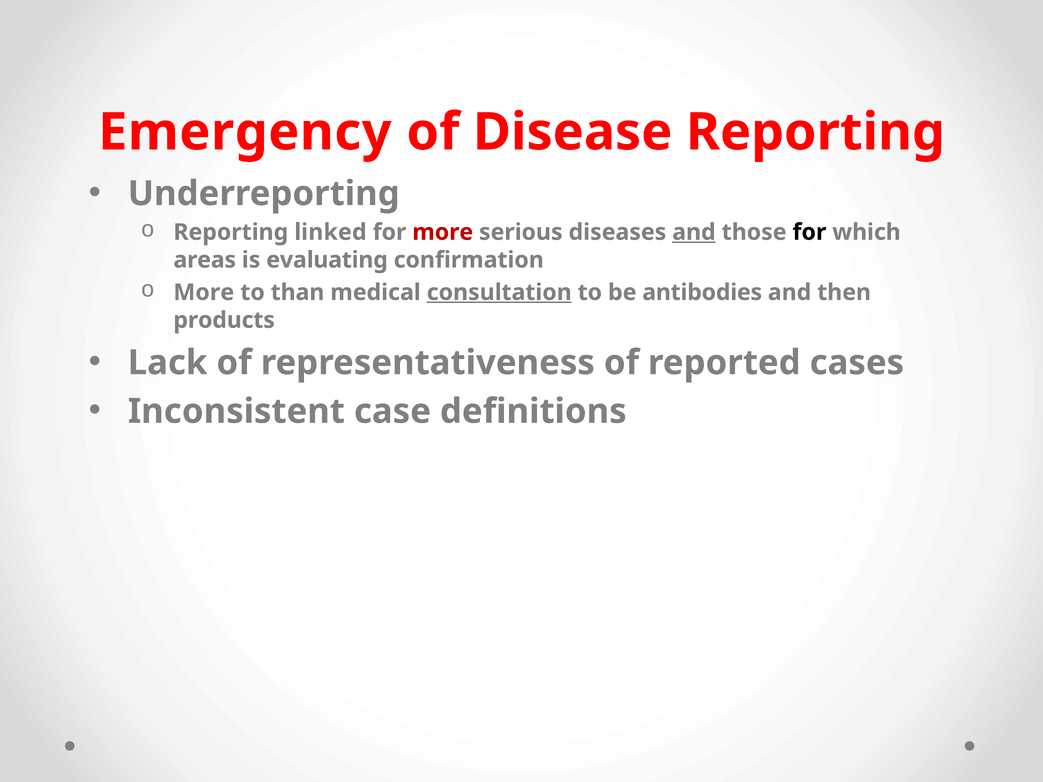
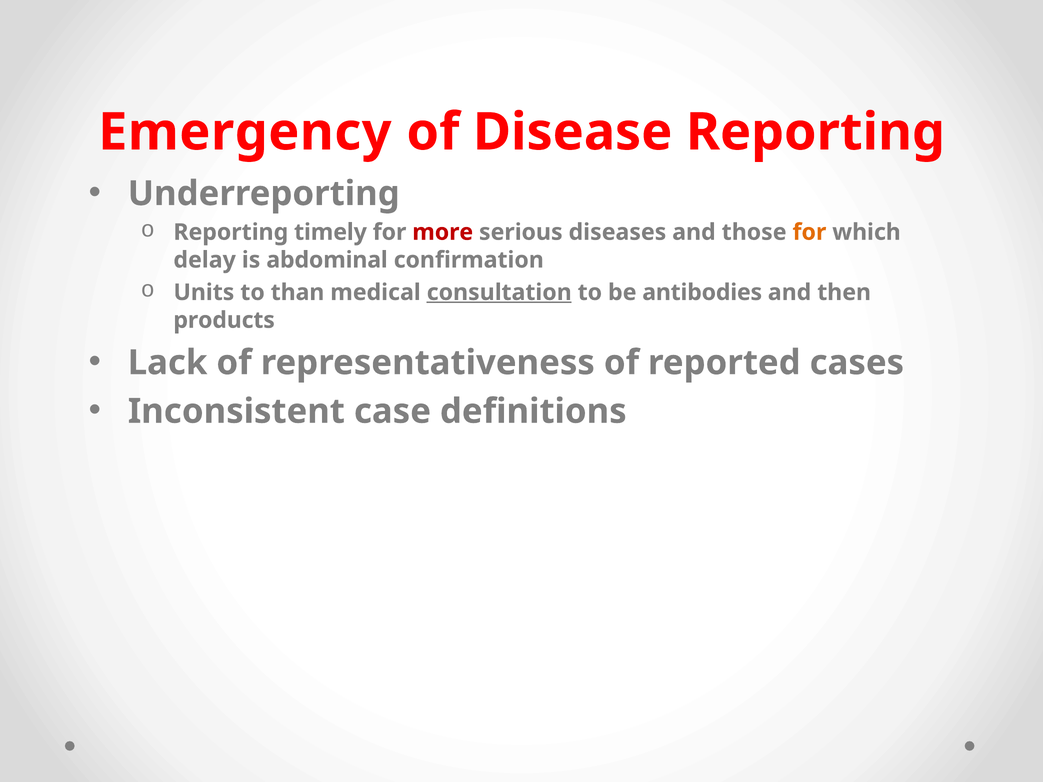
linked: linked -> timely (330, 232)
and underline: present -> none (694, 232)
for colour: black -> orange (809, 232)
areas: areas -> delay (205, 260)
evaluating: evaluating -> abdominal (327, 260)
More: More -> Units (204, 292)
